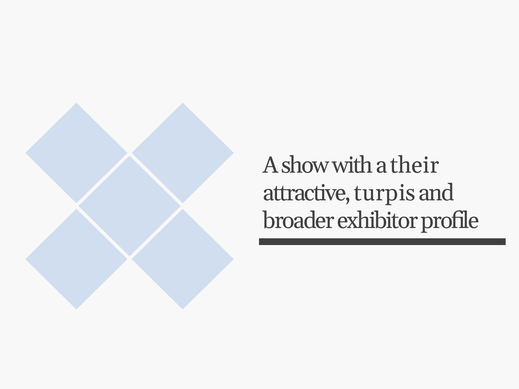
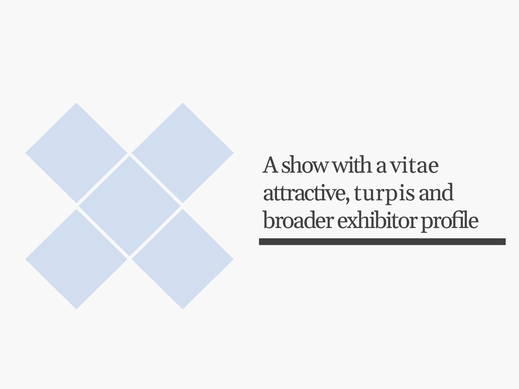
their: their -> vitae (415, 165)
